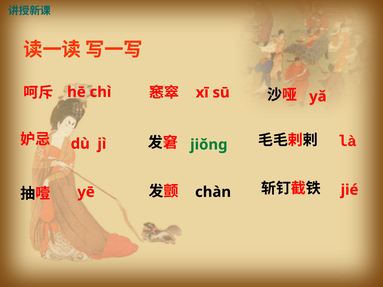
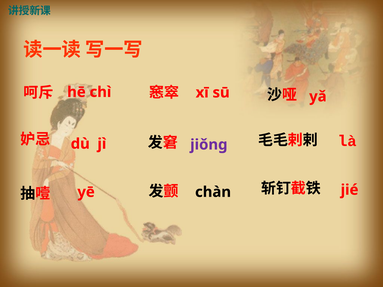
jiǒng colour: green -> purple (209, 145)
